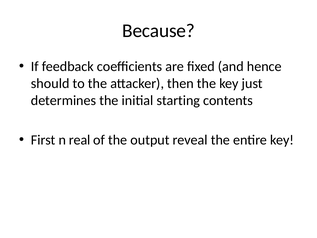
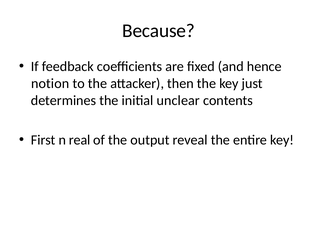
should: should -> notion (50, 83)
starting: starting -> unclear (178, 100)
